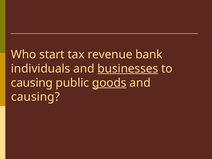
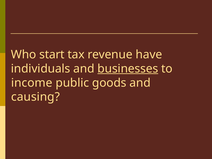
bank: bank -> have (149, 55)
causing: causing -> income (32, 83)
goods underline: present -> none (109, 83)
